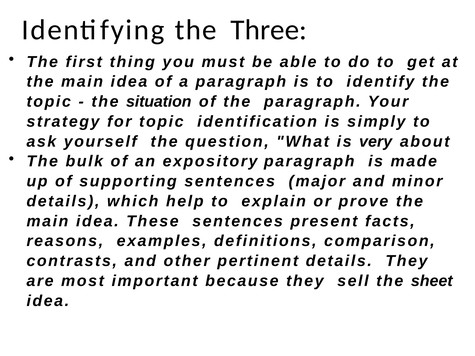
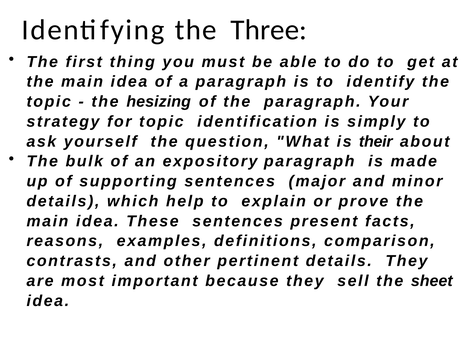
situation: situation -> hesizing (159, 102)
very: very -> their (376, 142)
